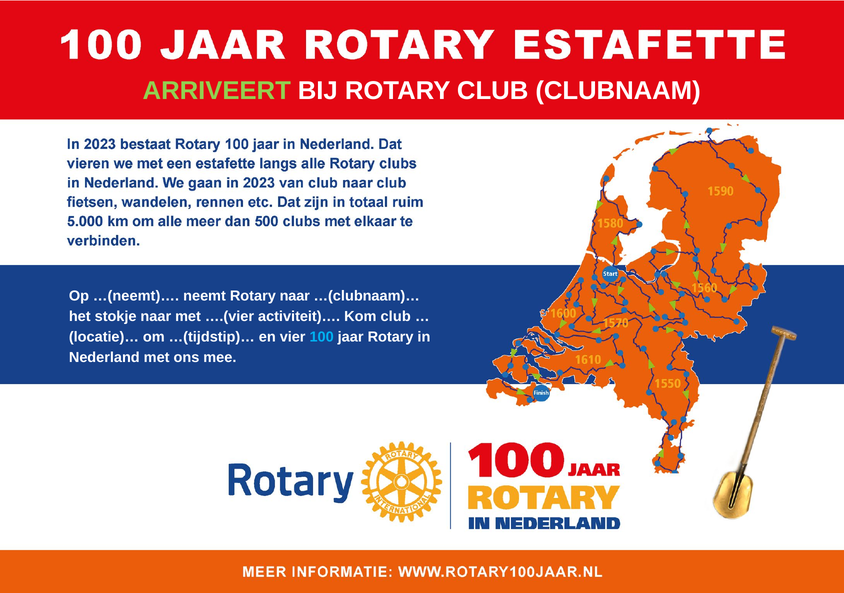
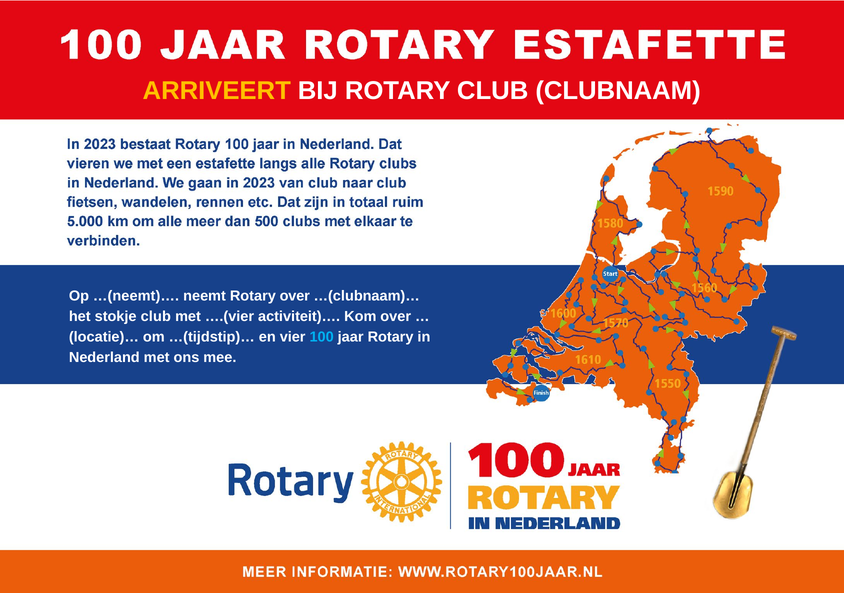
ARRIVEERT colour: light green -> yellow (217, 91)
Rotary naar: naar -> over (295, 296)
stokje naar: naar -> club (156, 316)
Kom club: club -> over (396, 316)
